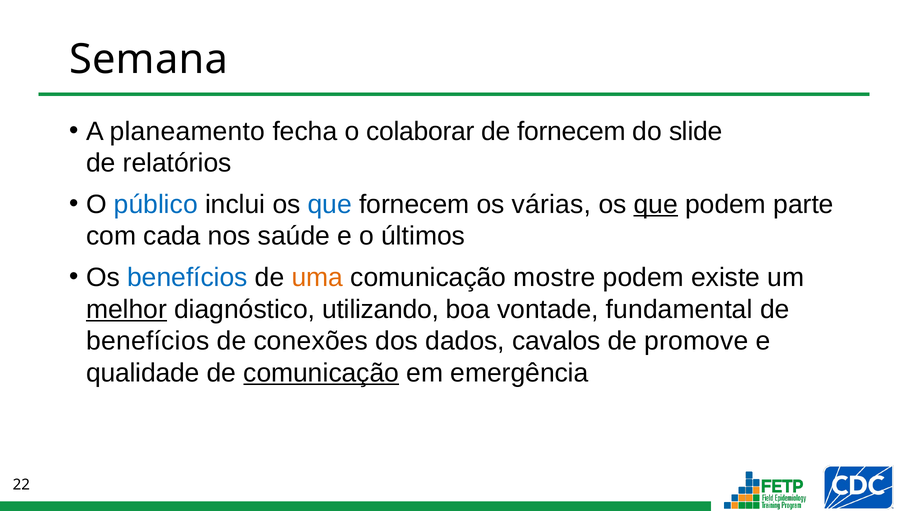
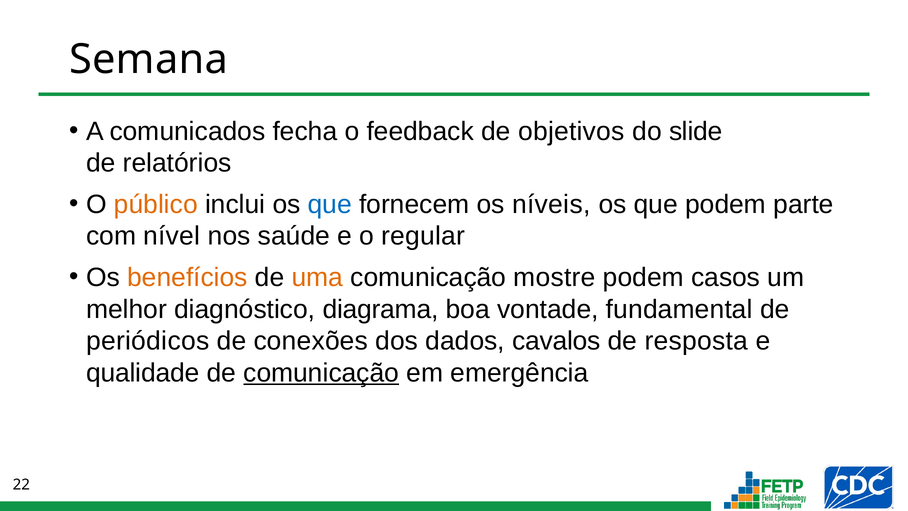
planeamento: planeamento -> comunicados (187, 131)
colaborar: colaborar -> feedback (420, 131)
de fornecem: fornecem -> objetivos (571, 131)
público colour: blue -> orange (156, 204)
várias: várias -> níveis (551, 204)
que underline: present -> none (656, 204)
cada: cada -> nível (172, 236)
últimos: últimos -> regular (423, 236)
benefícios colour: blue -> orange (187, 277)
existe: existe -> casos (726, 277)
melhor underline: present -> none (127, 309)
utilizando: utilizando -> diagrama (381, 309)
benefícios: benefícios -> periódicos (148, 341)
promove: promove -> resposta (696, 341)
